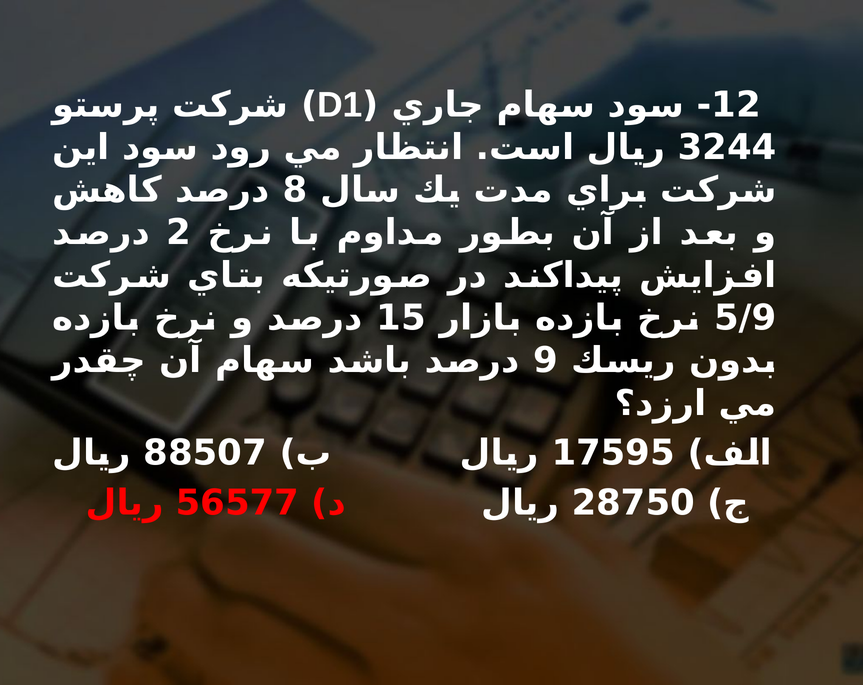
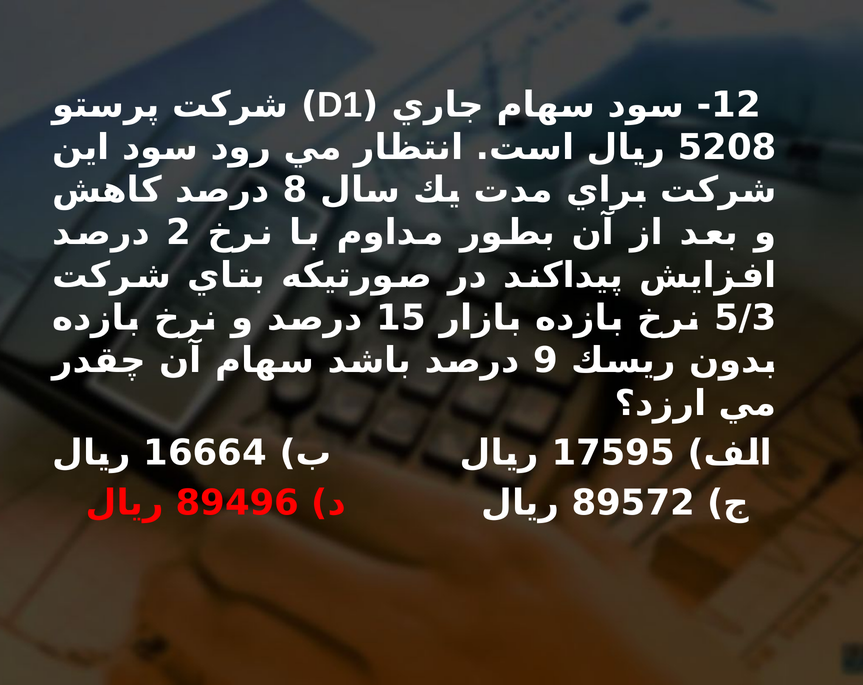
3244: 3244 -> 5208 (727, 147)
5/9: 5/9 -> 5/3 (745, 318)
88507: 88507 -> 16664 (205, 453)
56577: 56577 -> 89496 (237, 503)
28750: 28750 -> 89572 (633, 503)
